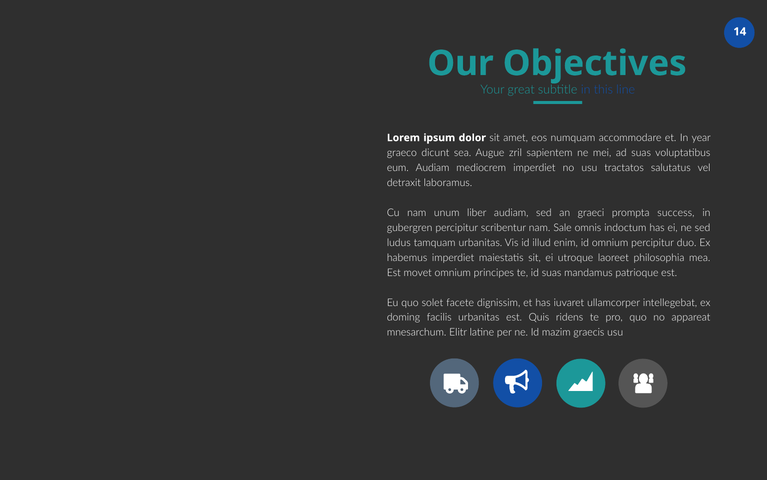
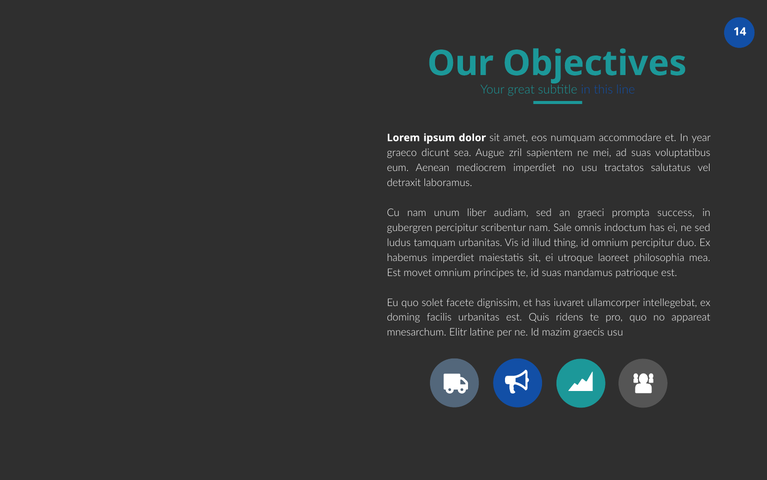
eum Audiam: Audiam -> Aenean (433, 168)
enim: enim -> thing (566, 242)
